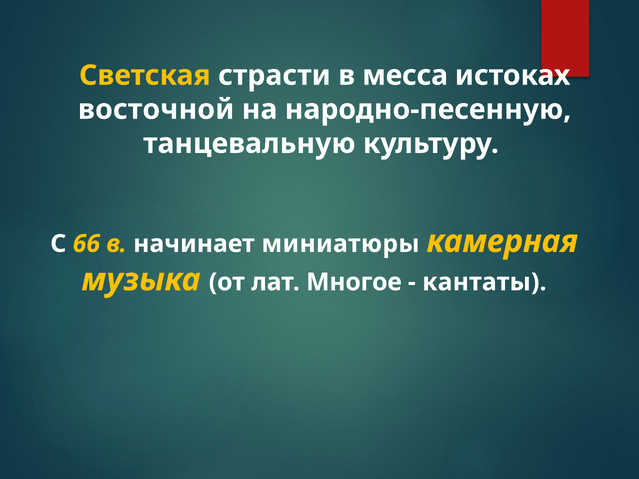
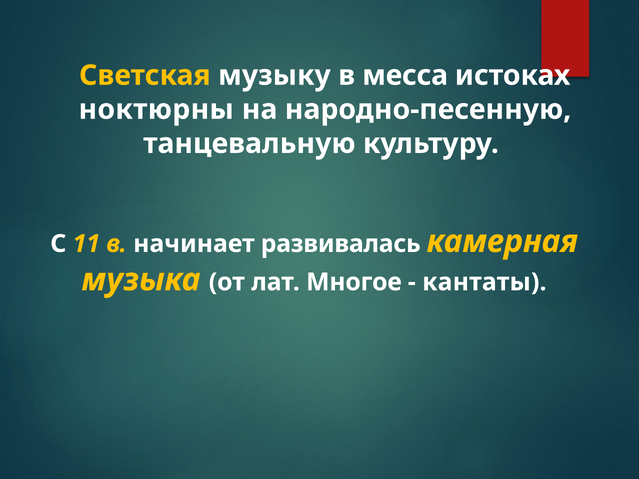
страсти: страсти -> музыку (274, 75)
восточной: восточной -> ноктюрны (156, 110)
66: 66 -> 11 (86, 244)
миниатюры: миниатюры -> развивалась (341, 244)
